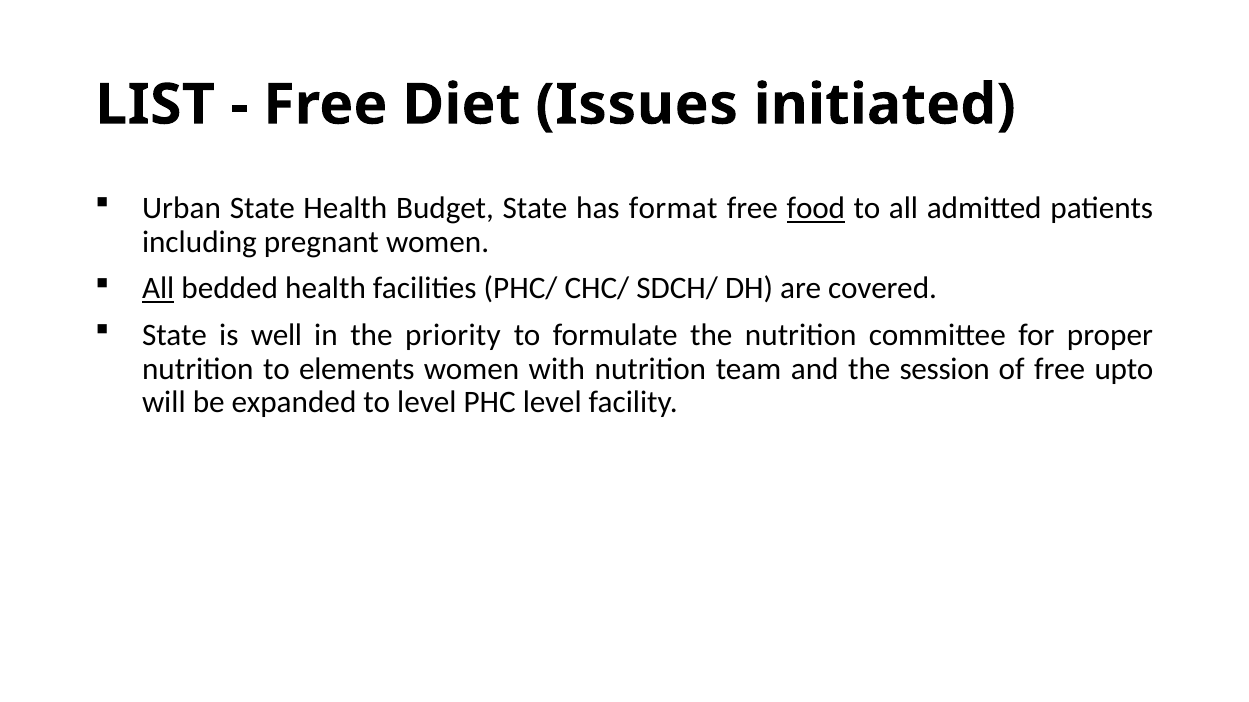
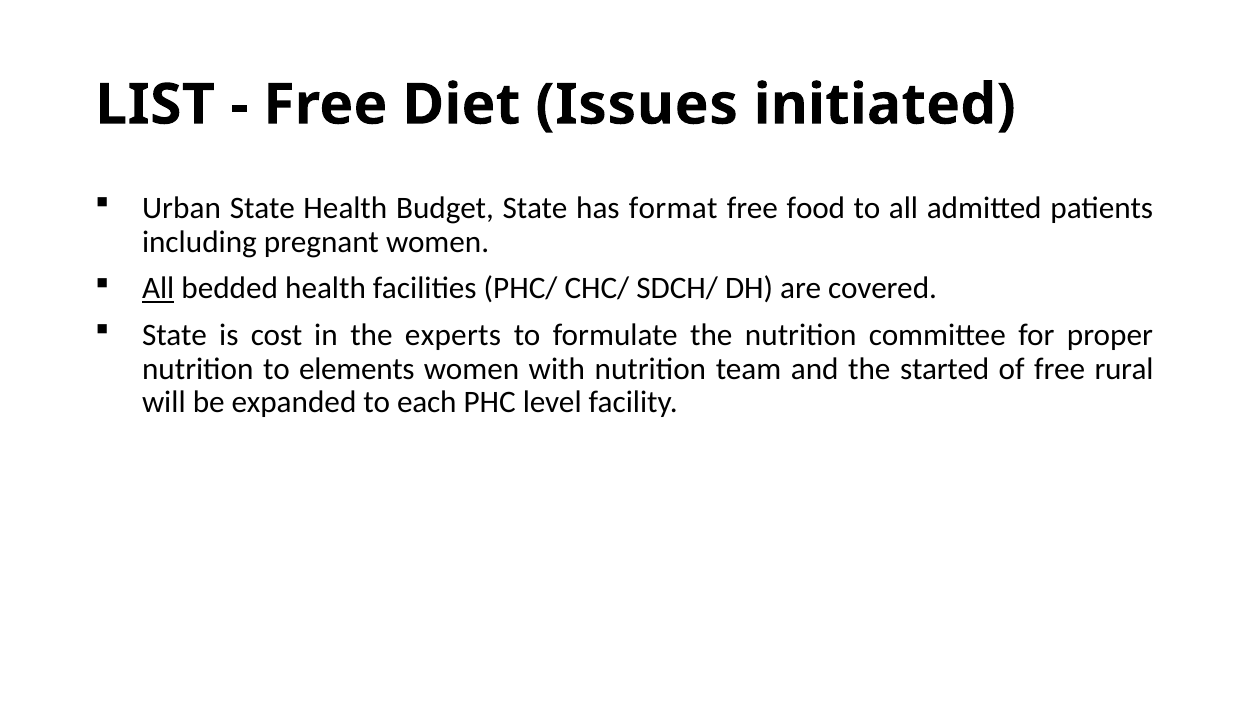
food underline: present -> none (816, 208)
well: well -> cost (277, 336)
priority: priority -> experts (453, 336)
session: session -> started (945, 369)
upto: upto -> rural (1124, 369)
to level: level -> each (427, 403)
